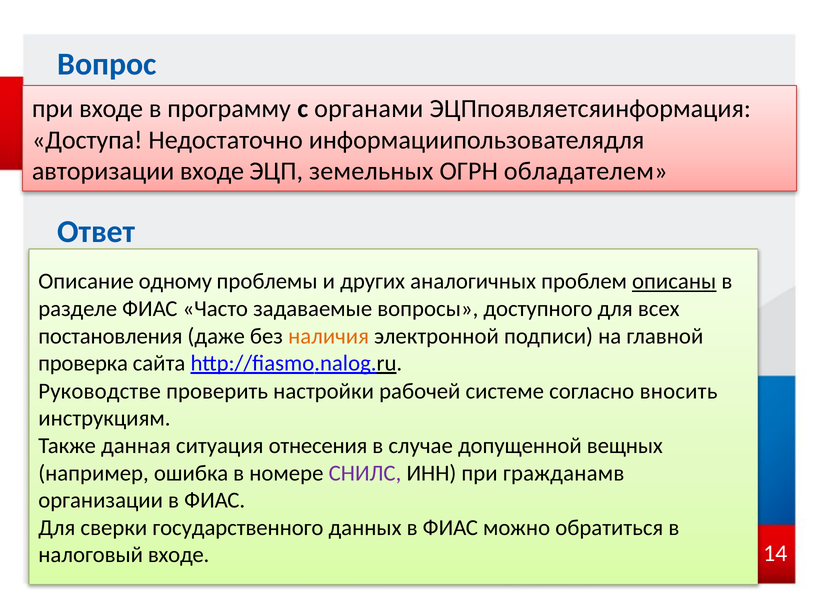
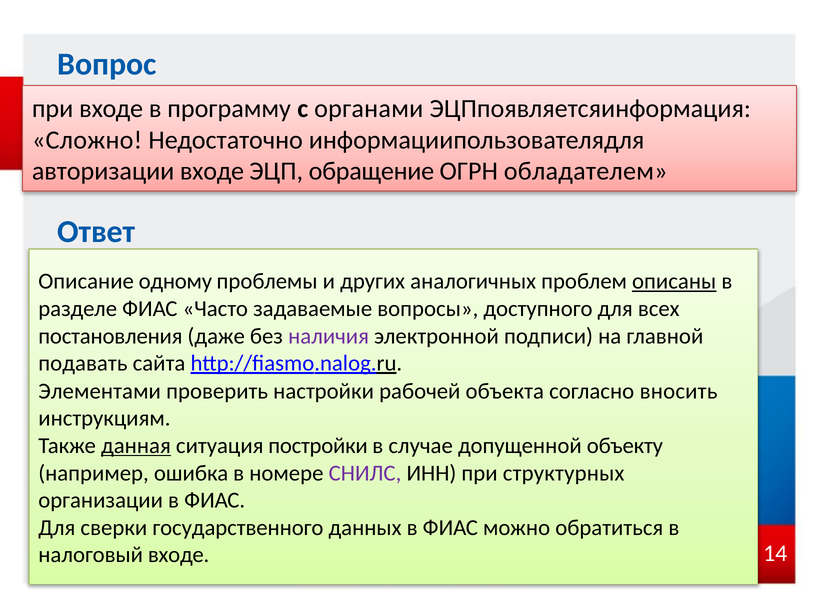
Доступа: Доступа -> Сложно (87, 140)
земельных: земельных -> обращение (371, 171)
наличия colour: orange -> purple (329, 336)
проверка: проверка -> подавать (83, 363)
Руководстве: Руководстве -> Элементами (100, 391)
системе: системе -> объекта (505, 391)
данная underline: none -> present (136, 446)
отнесения: отнесения -> постройки (318, 446)
вещных: вещных -> объекту (625, 446)
гражданамв: гражданамв -> структурных (564, 473)
